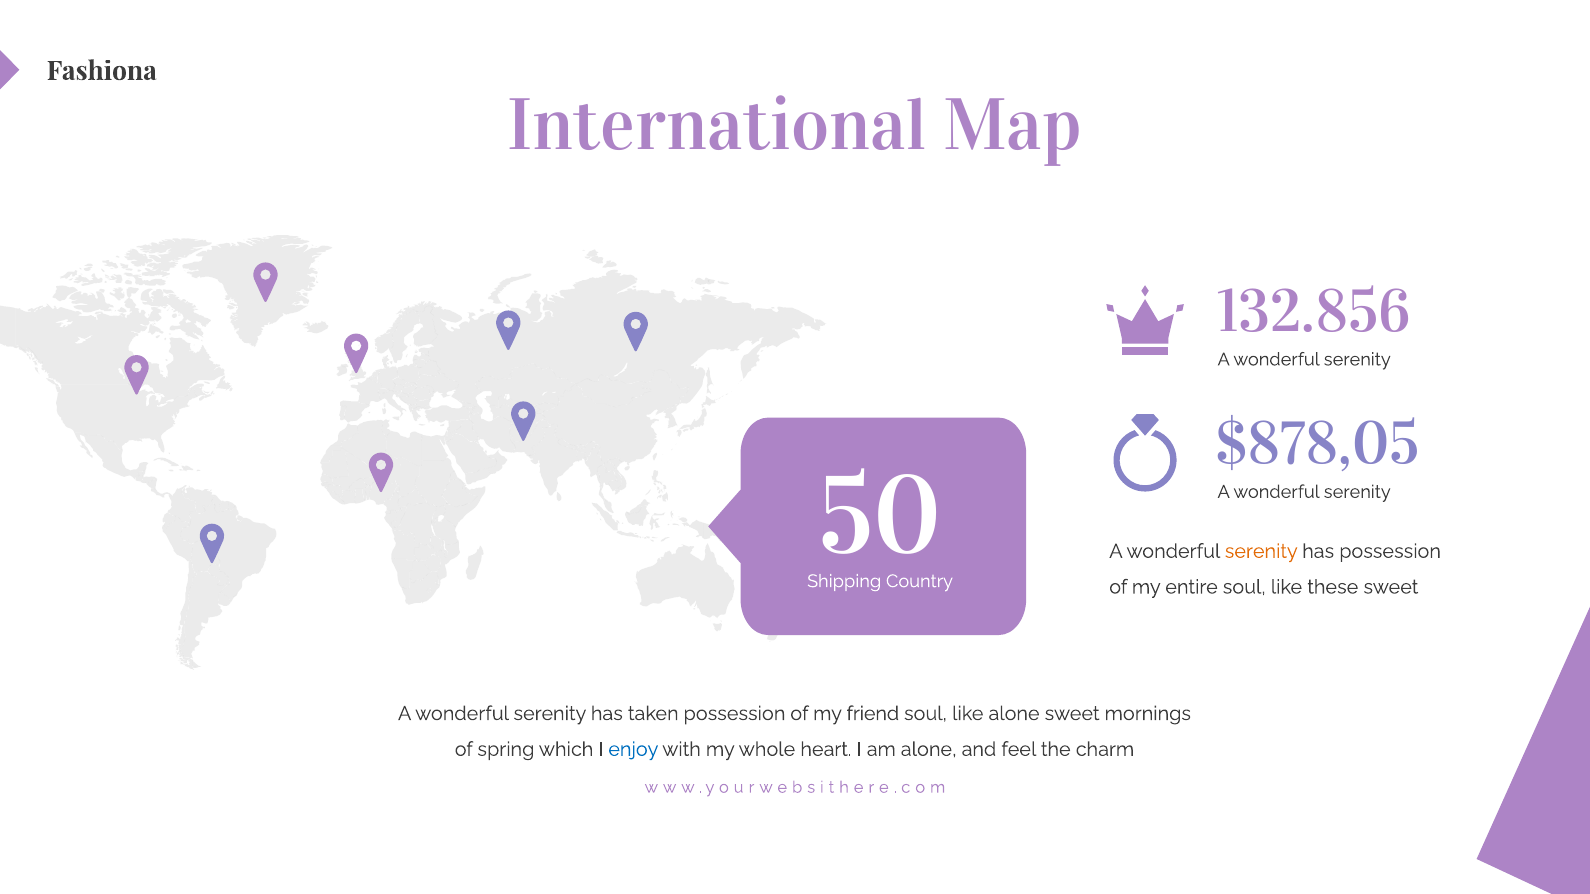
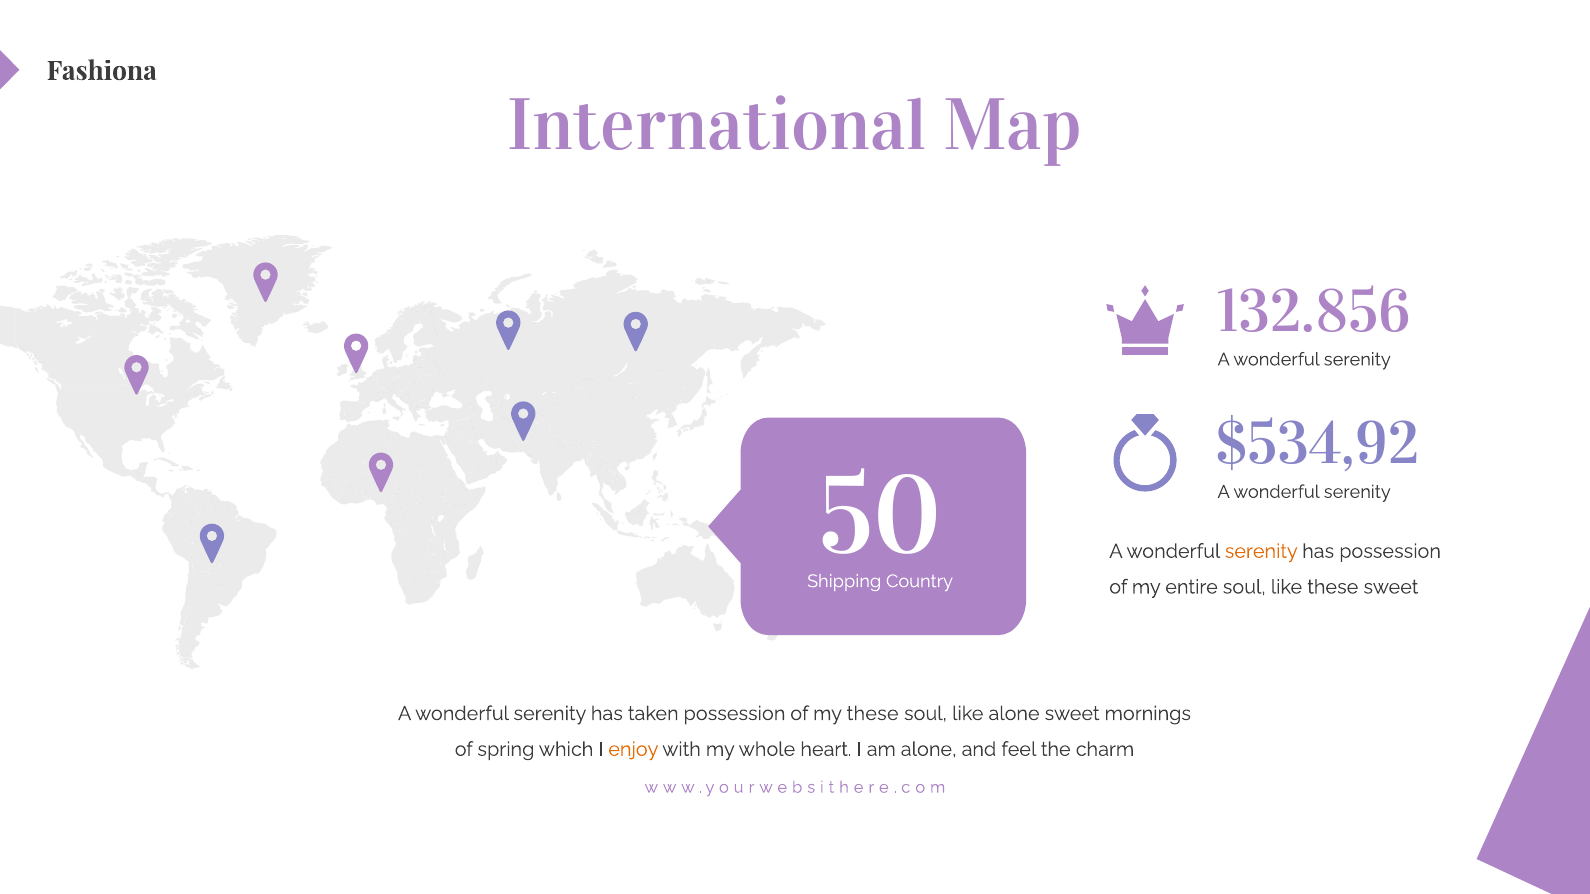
$878,05: $878,05 -> $534,92 (1319, 444)
my friend: friend -> these (873, 714)
enjoy colour: blue -> orange (633, 750)
